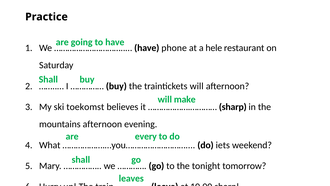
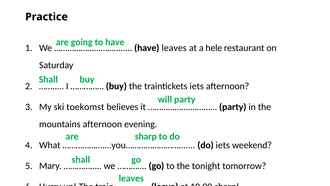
have phone: phone -> leaves (174, 48)
traintickets will: will -> iets (197, 86)
will make: make -> party (185, 99)
sharp: sharp -> party (233, 107)
are every: every -> sharp (146, 136)
